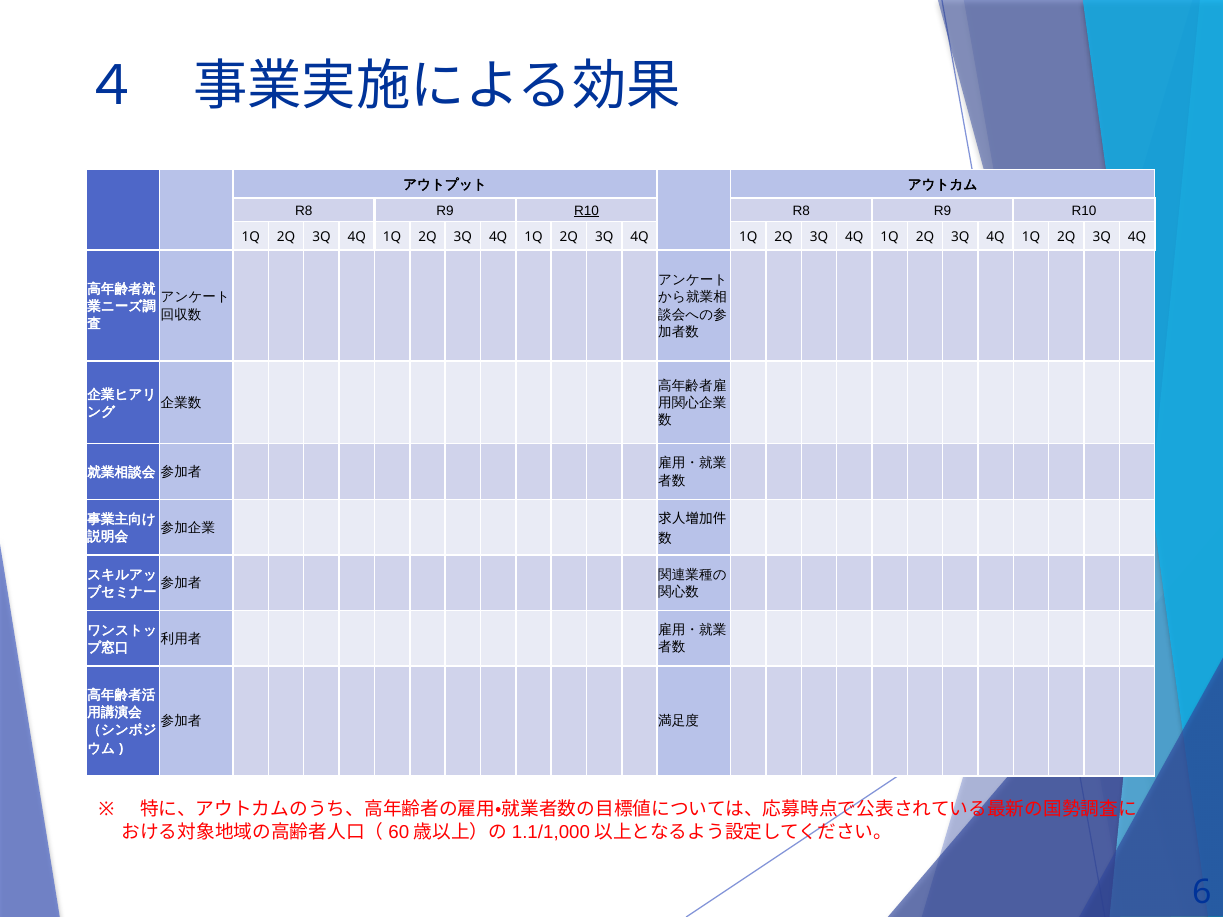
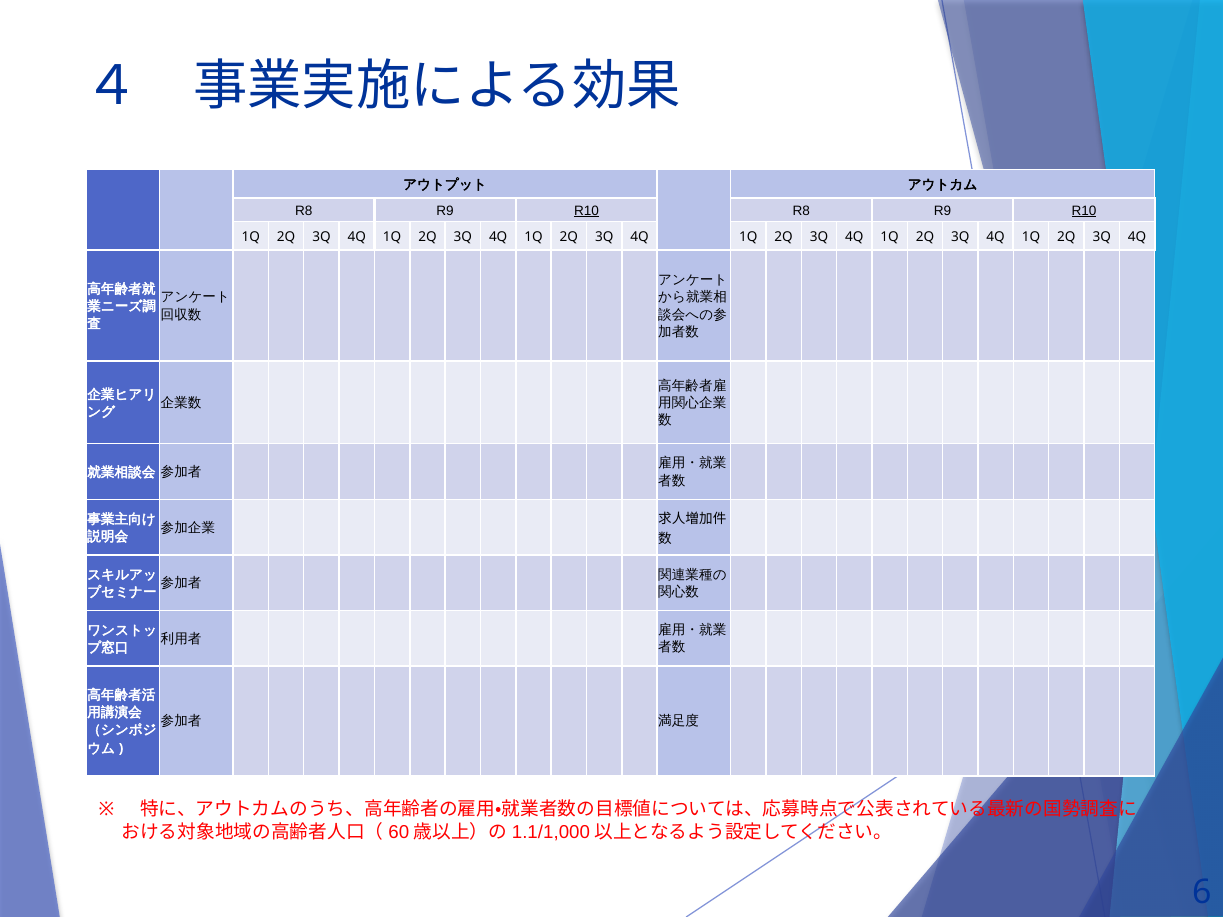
R10 underline: none -> present (1084, 211)
